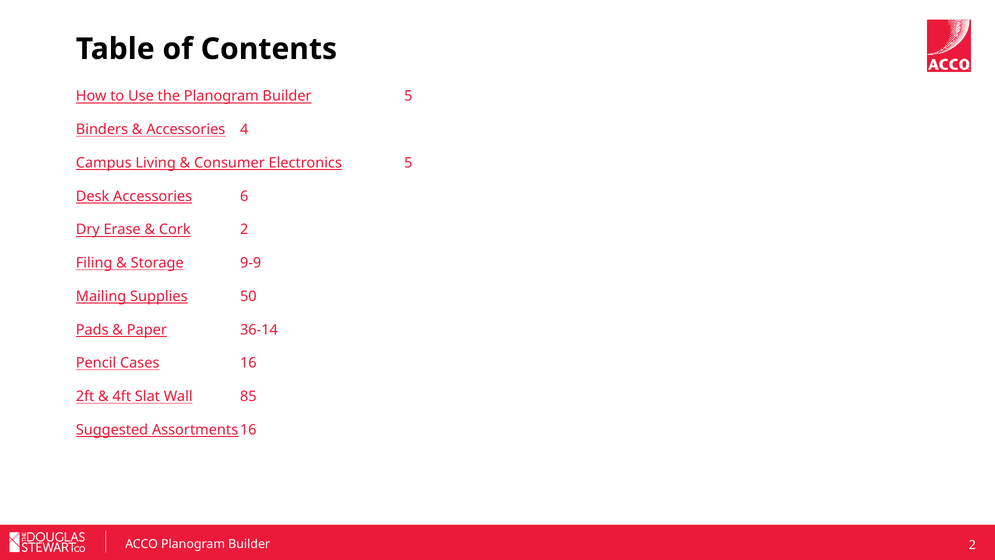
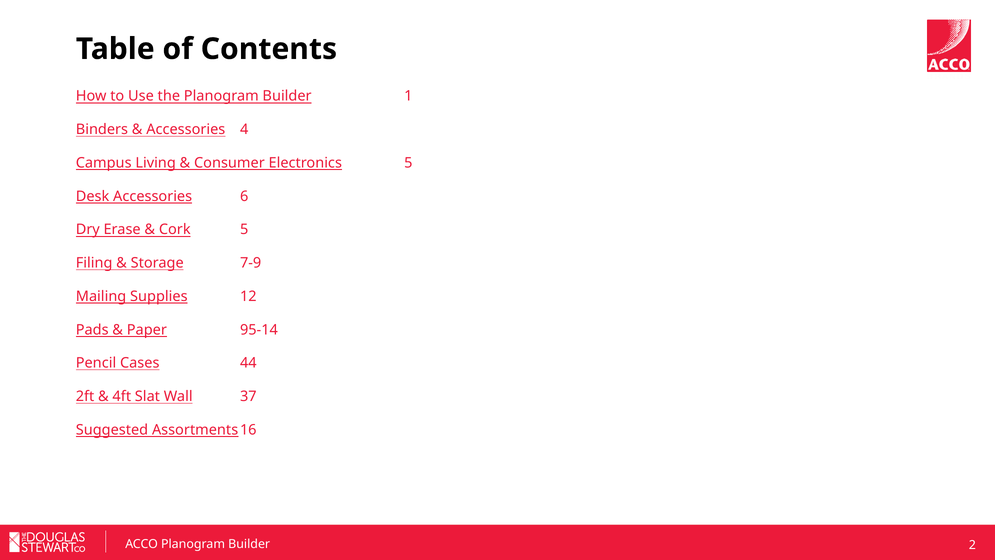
Builder 5: 5 -> 1 (408, 96)
Cork 2: 2 -> 5 (244, 229)
9-9: 9-9 -> 7-9 (251, 263)
50: 50 -> 12 (248, 296)
36-14: 36-14 -> 95-14 (259, 330)
16: 16 -> 44 (248, 363)
85: 85 -> 37 (248, 396)
